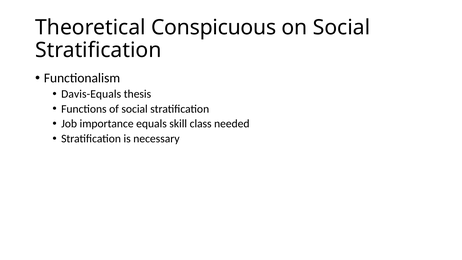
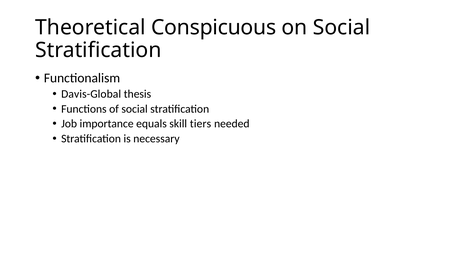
Davis-Equals: Davis-Equals -> Davis-Global (91, 94)
class: class -> tiers (201, 124)
